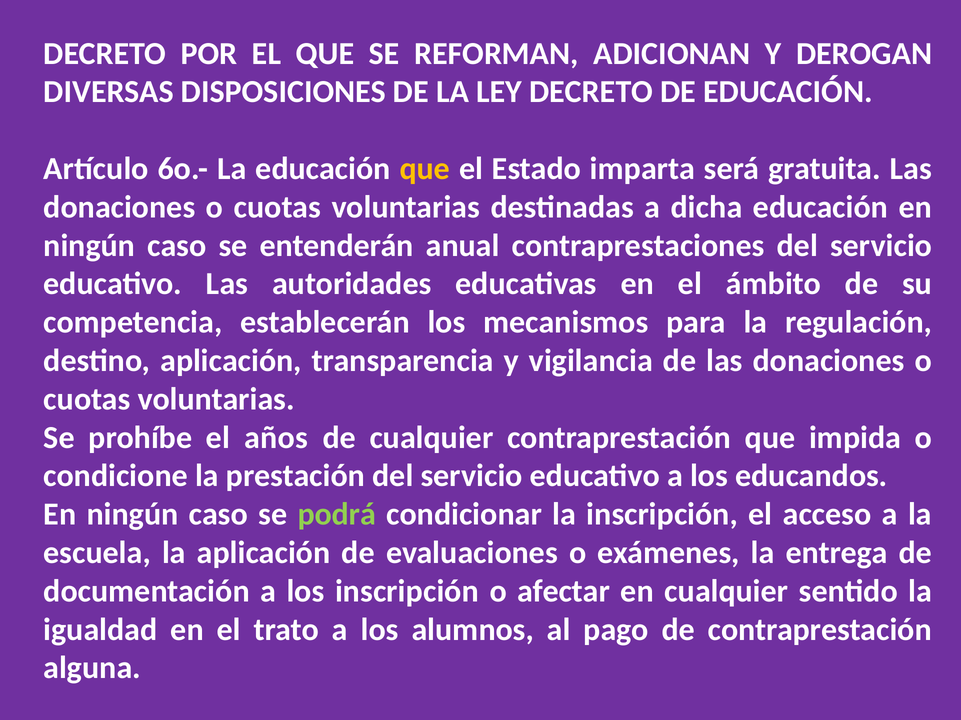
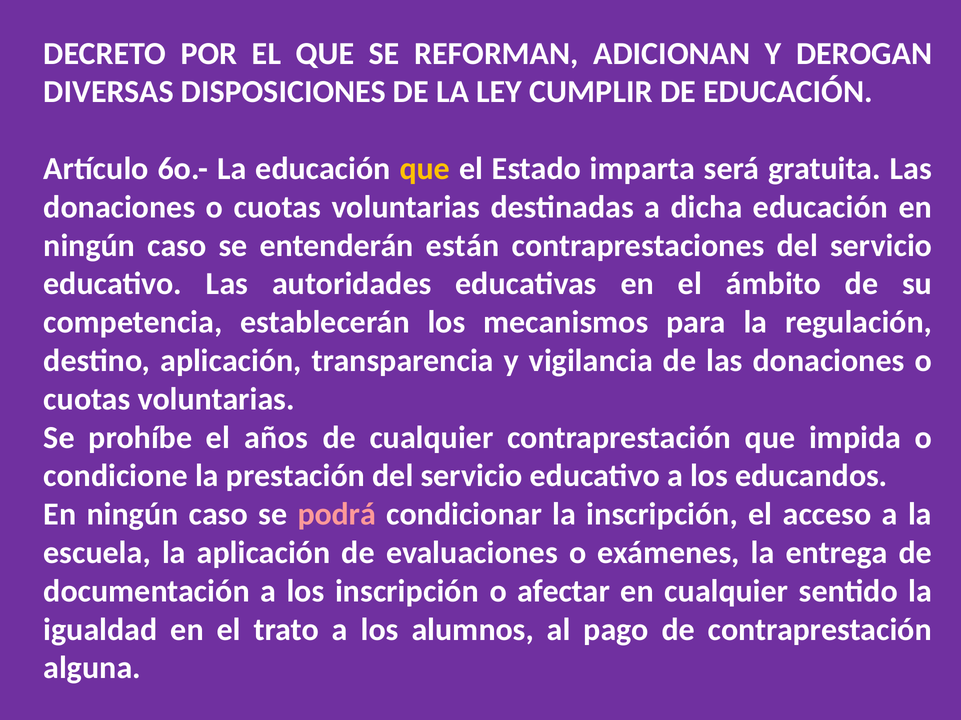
LEY DECRETO: DECRETO -> CUMPLIR (591, 92)
anual: anual -> están (463, 246)
podrá colour: light green -> pink (337, 515)
